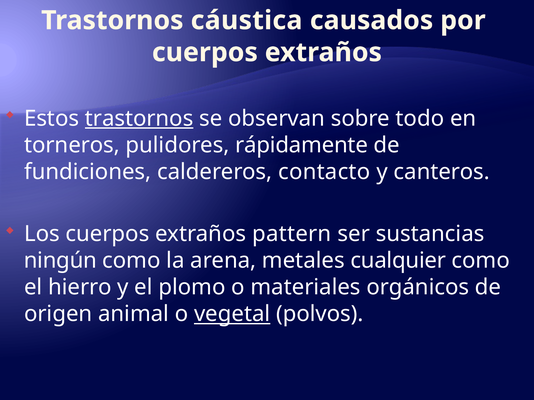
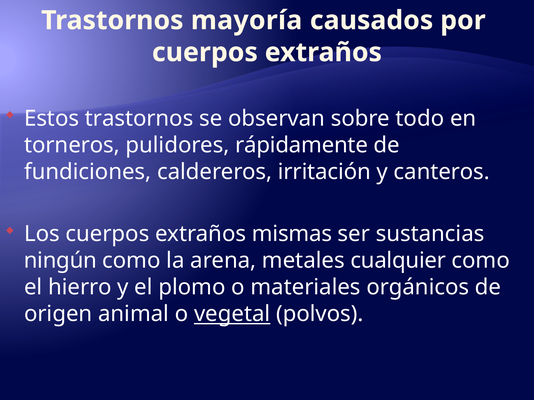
cáustica: cáustica -> mayoría (247, 20)
trastornos underline: present -> none (139, 119)
contacto: contacto -> irritación (324, 172)
pattern: pattern -> mismas (292, 234)
